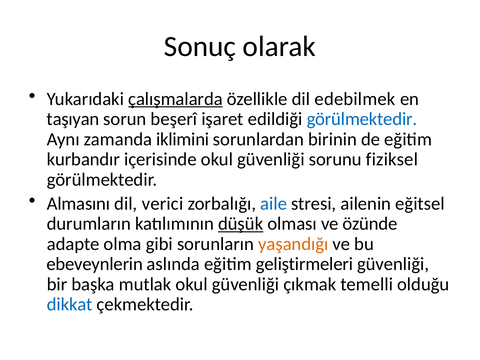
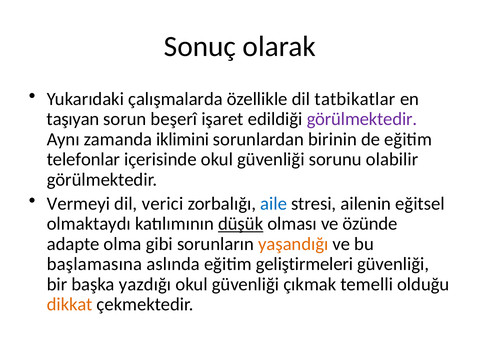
çalışmalarda underline: present -> none (176, 99)
edebilmek: edebilmek -> tatbikatlar (355, 99)
görülmektedir colour: blue -> purple (362, 119)
kurbandır: kurbandır -> telefonlar (83, 159)
fiziksel: fiziksel -> olabilir (392, 159)
Almasını: Almasını -> Vermeyi (78, 204)
durumların: durumların -> olmaktaydı (89, 224)
ebeveynlerin: ebeveynlerin -> başlamasına (95, 264)
mutlak: mutlak -> yazdığı (145, 284)
dikkat colour: blue -> orange (70, 304)
